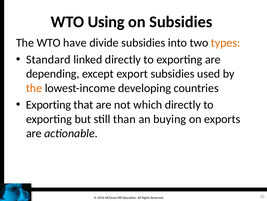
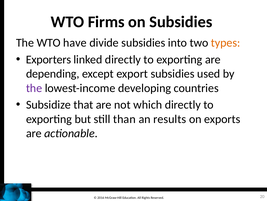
Using: Using -> Firms (106, 22)
Standard: Standard -> Exporters (48, 59)
the colour: orange -> purple (34, 88)
Exporting: Exporting -> Subsidize (48, 104)
buying: buying -> results (170, 119)
